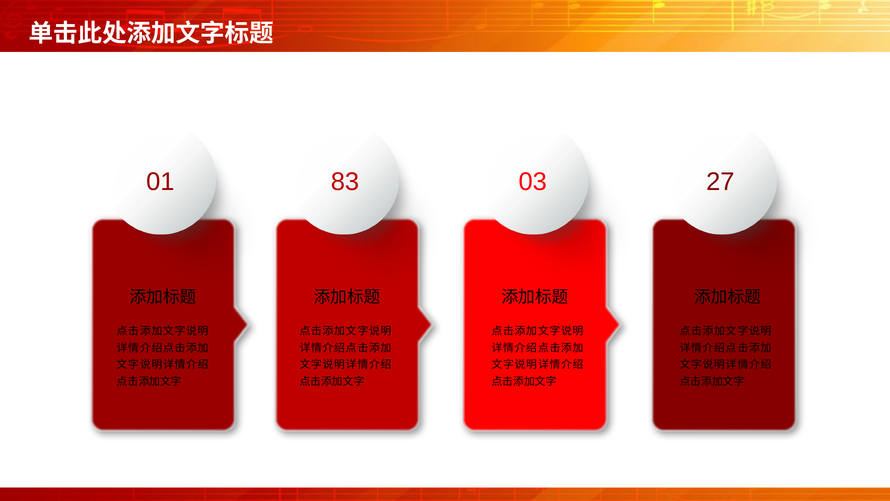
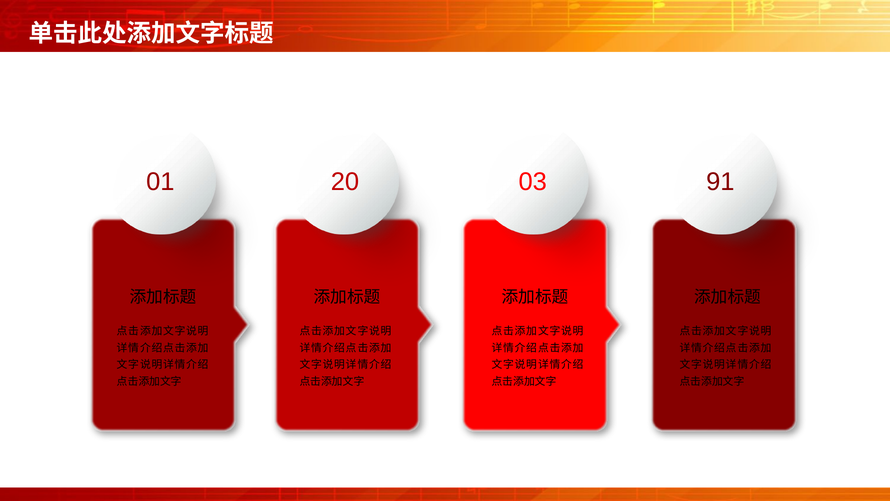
83: 83 -> 20 (345, 182)
27: 27 -> 91 (720, 182)
